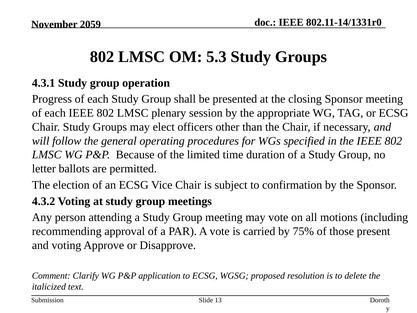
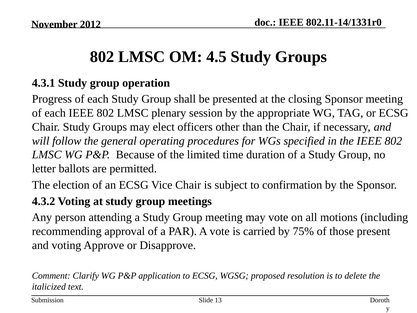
2059: 2059 -> 2012 (90, 24)
5.3: 5.3 -> 4.5 (216, 57)
